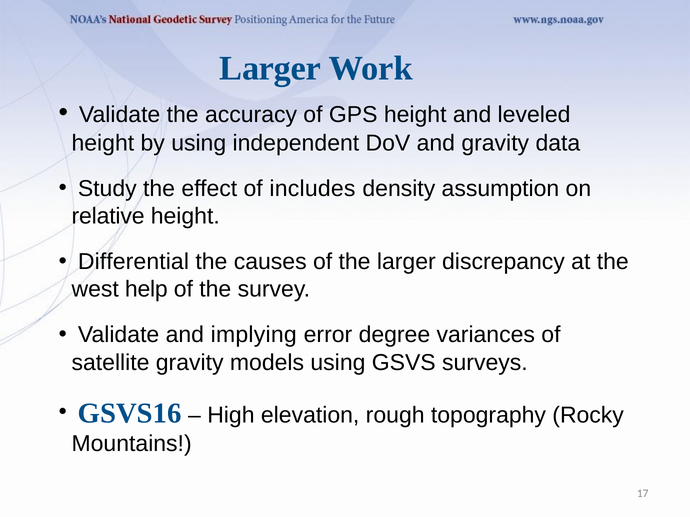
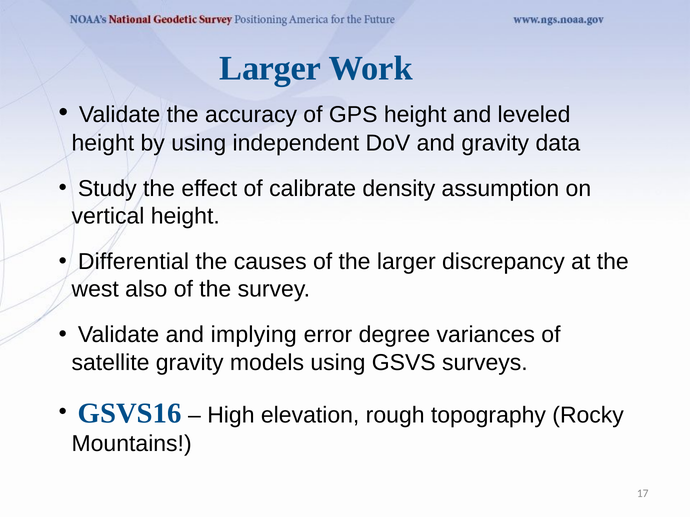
includes: includes -> calibrate (313, 189)
relative: relative -> vertical (108, 216)
help: help -> also (146, 290)
